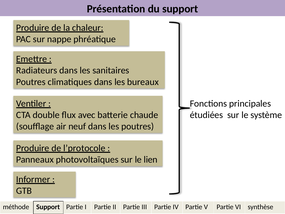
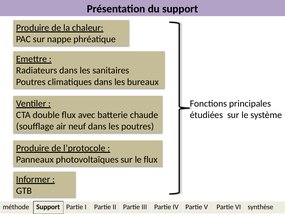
le lien: lien -> flux (151, 159)
